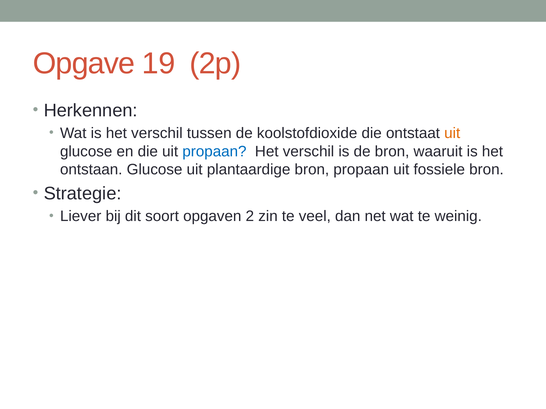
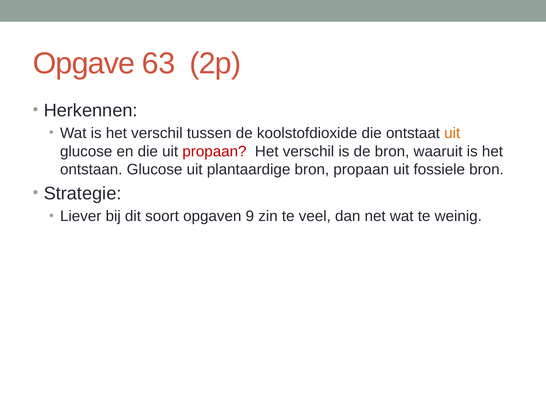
19: 19 -> 63 (159, 64)
propaan colour: blue -> red (214, 152)
2: 2 -> 9 (250, 217)
